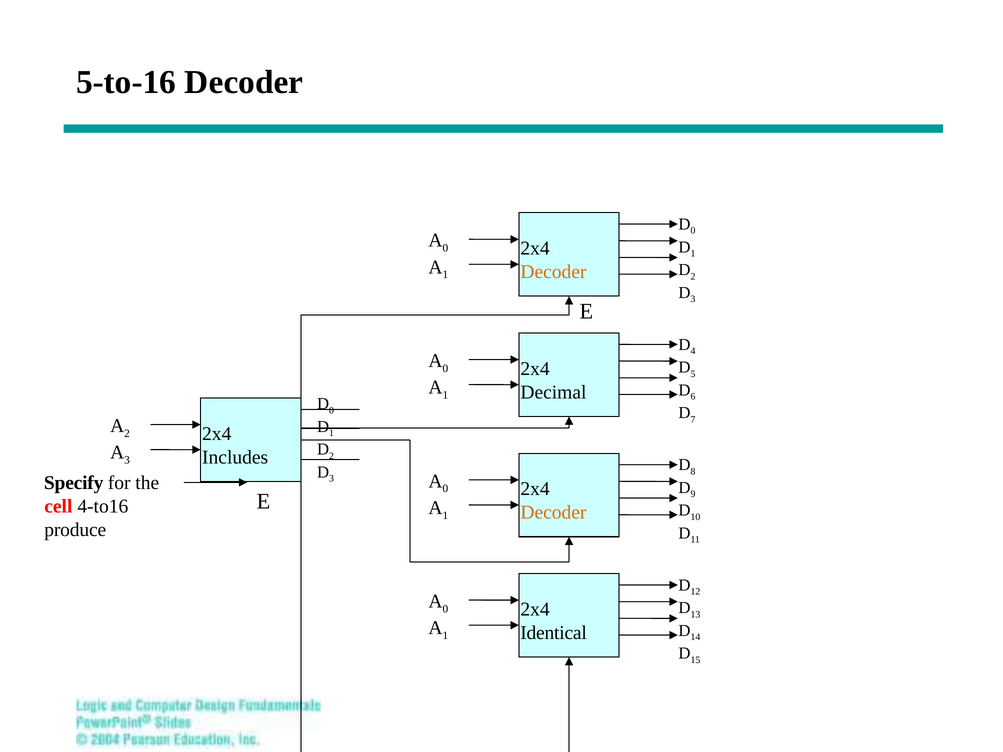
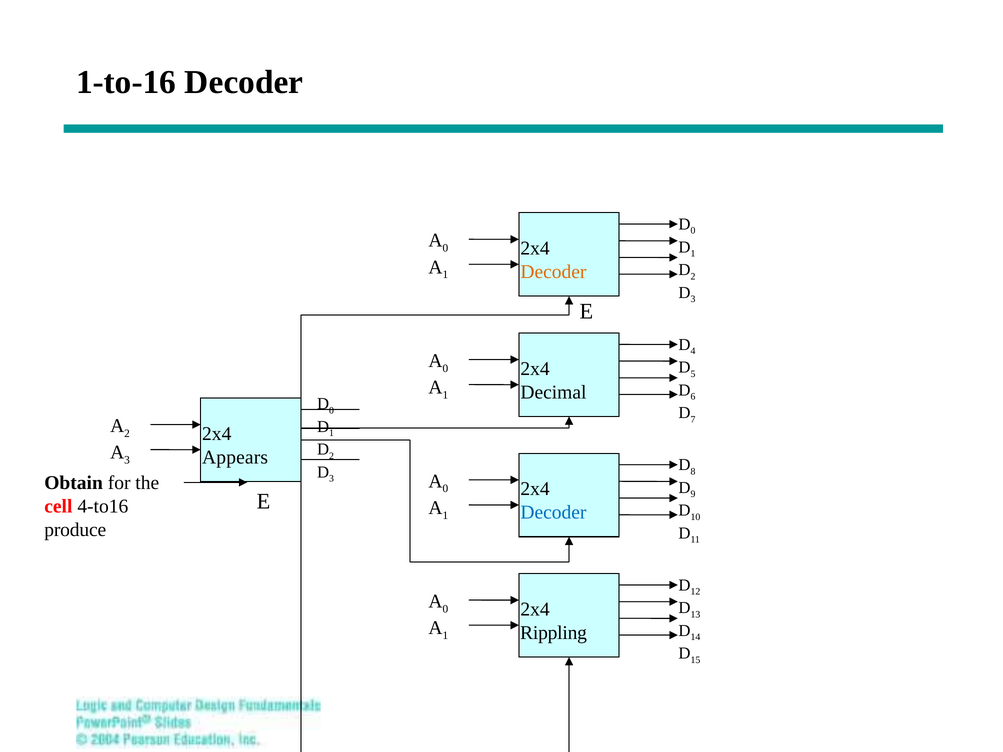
5-to-16: 5-to-16 -> 1-to-16 (126, 82)
Includes: Includes -> Appears (235, 457)
Specify: Specify -> Obtain (74, 483)
Decoder colour: orange -> blue (553, 513)
Identical: Identical -> Rippling (554, 633)
